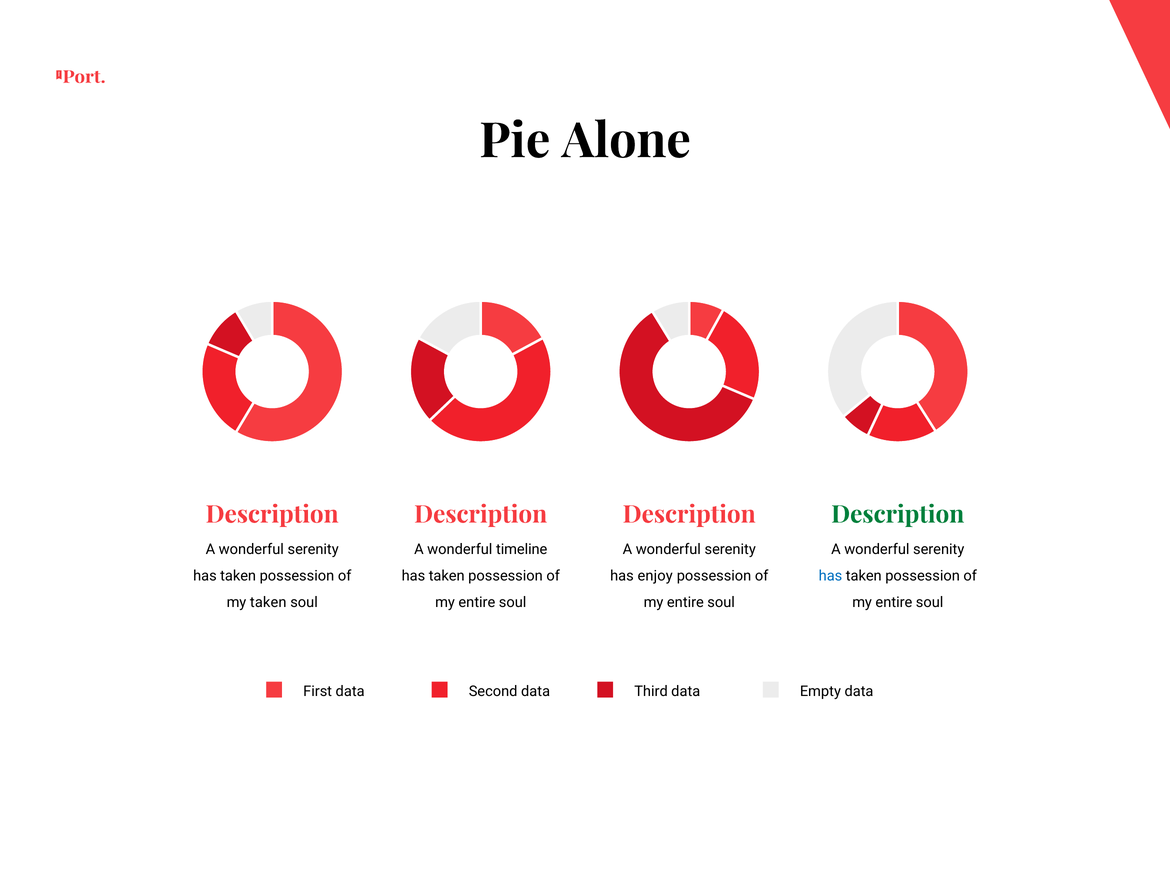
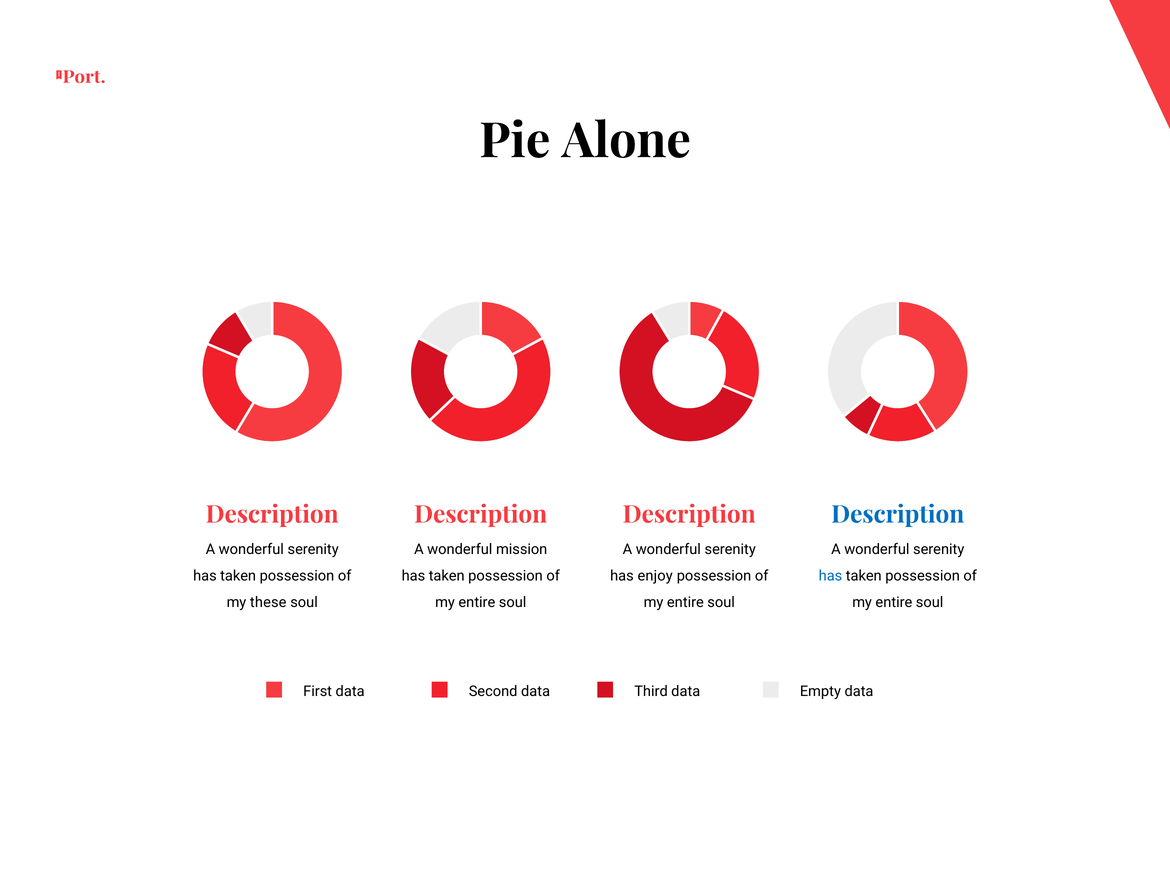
Description colour: green -> blue (898, 514)
timeline: timeline -> mission (522, 549)
my taken: taken -> these (268, 602)
